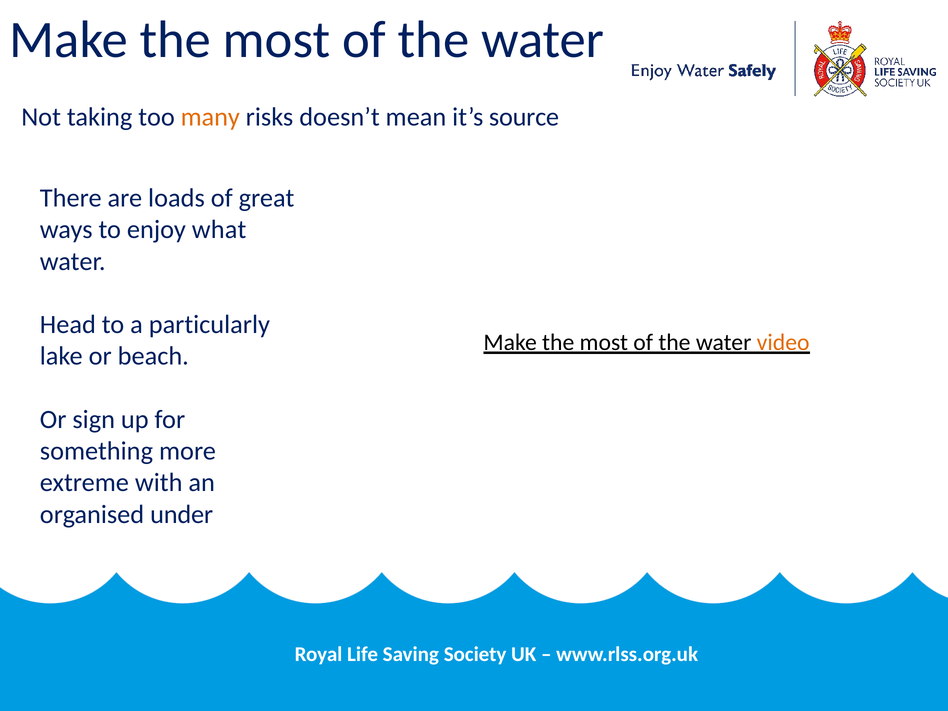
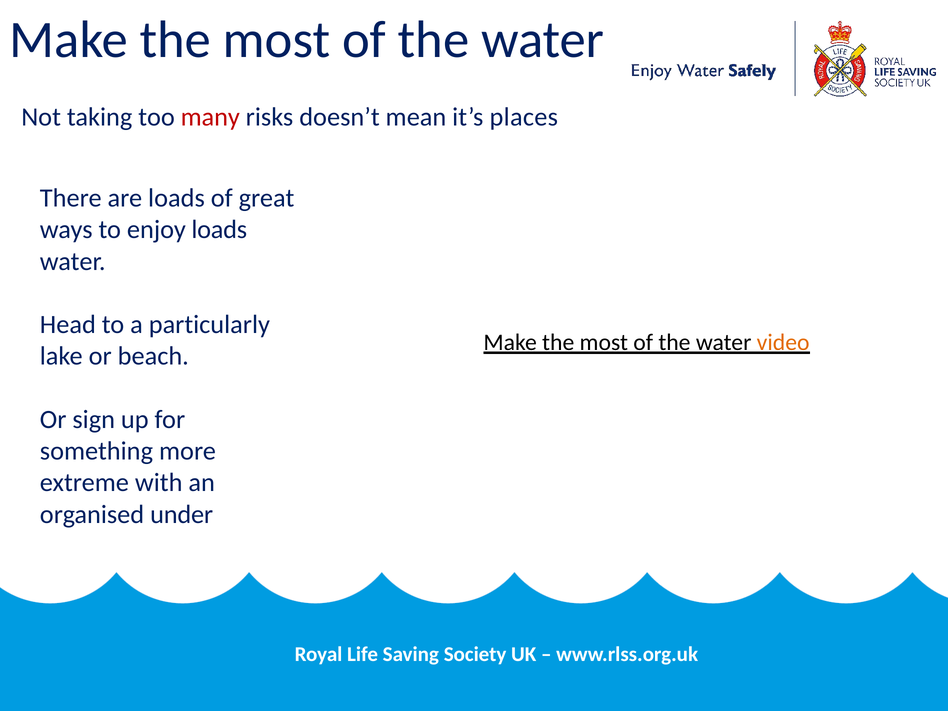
many colour: orange -> red (210, 117)
source: source -> places (524, 117)
enjoy what: what -> loads (219, 230)
